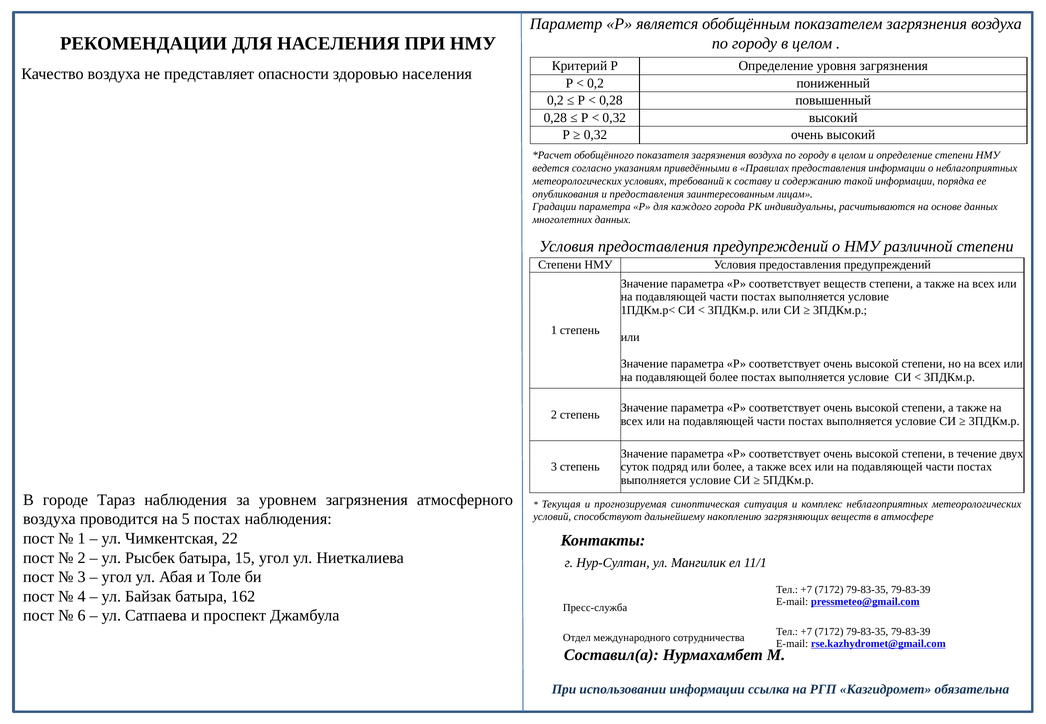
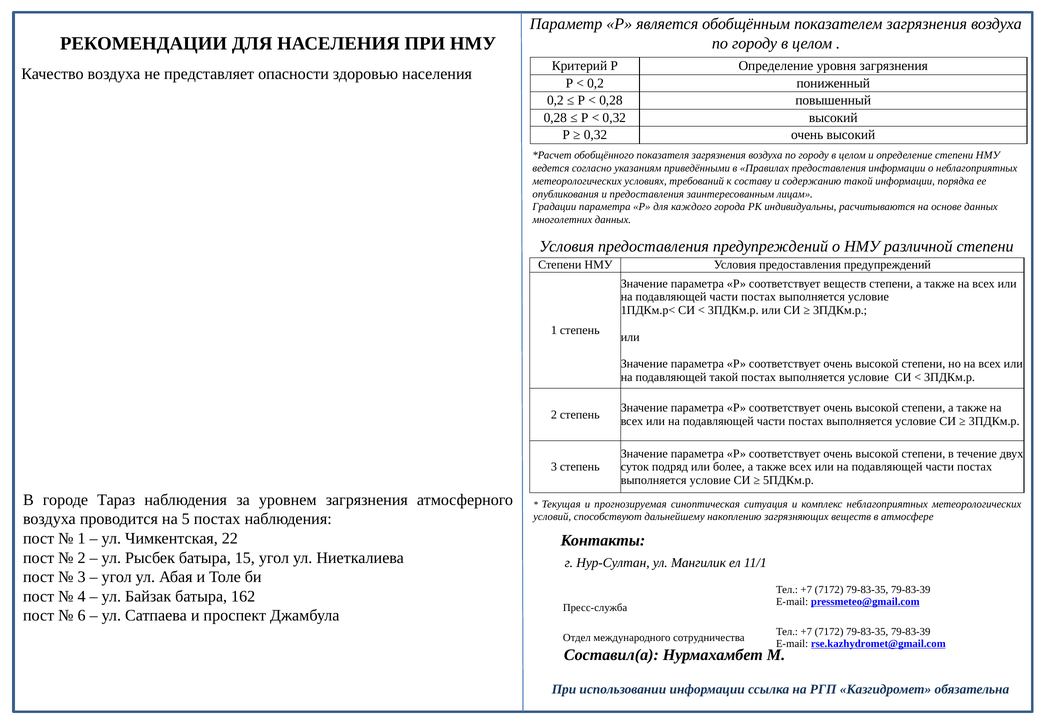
подавляющей более: более -> такой (724, 377)
